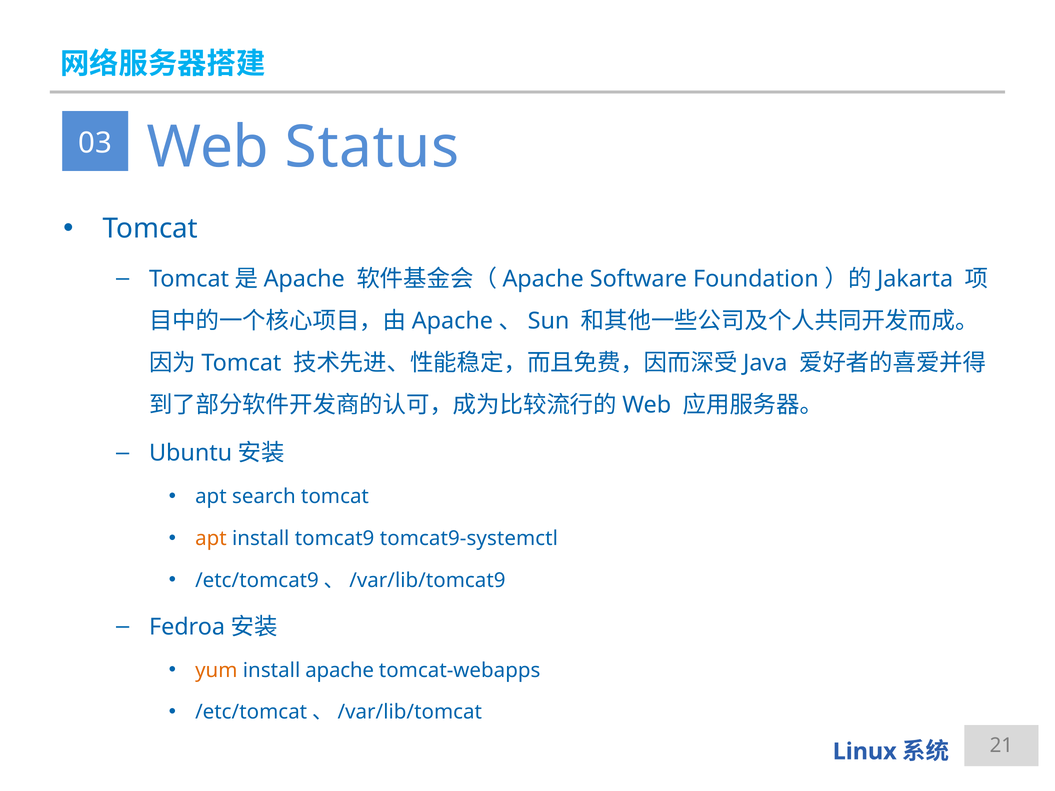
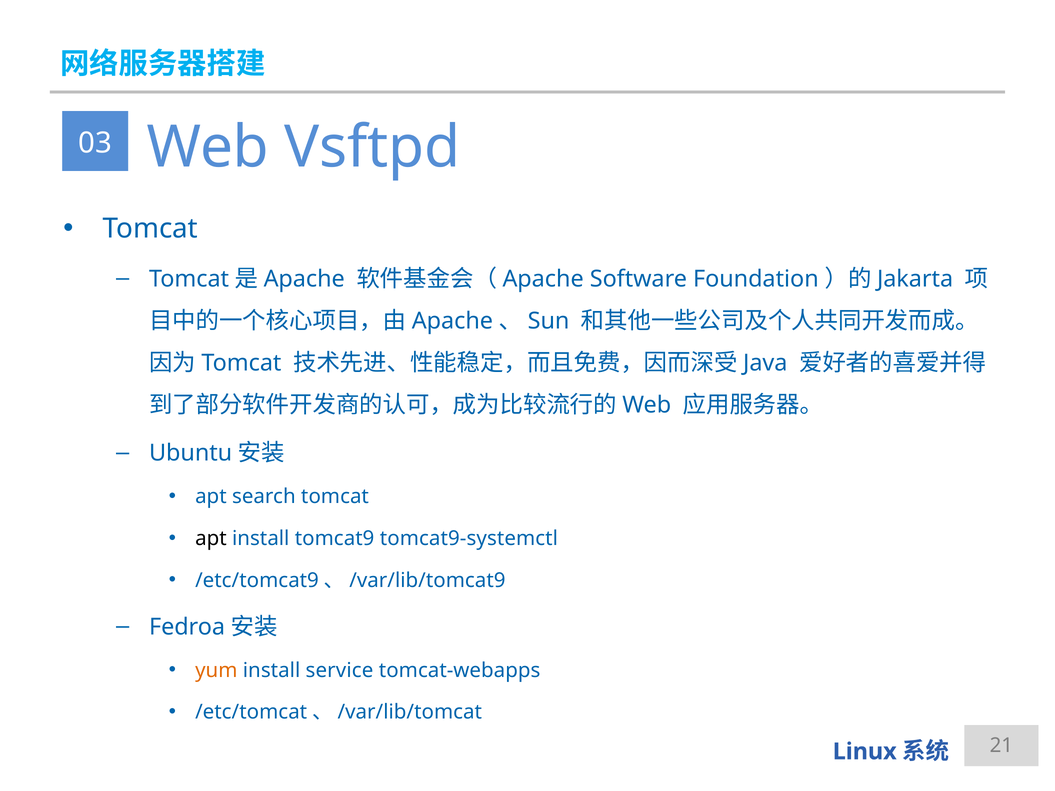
Status: Status -> Vsftpd (372, 147)
apt colour: orange -> black (211, 539)
apache: apache -> service (339, 671)
